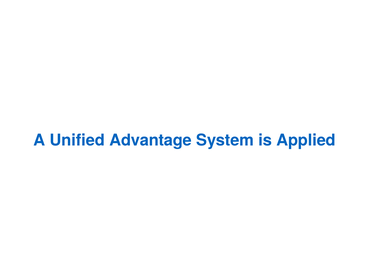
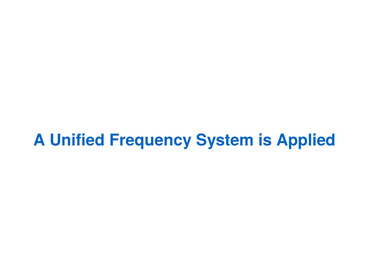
Advantage: Advantage -> Frequency (151, 140)
